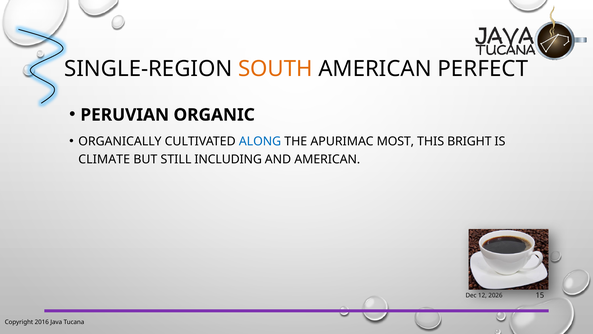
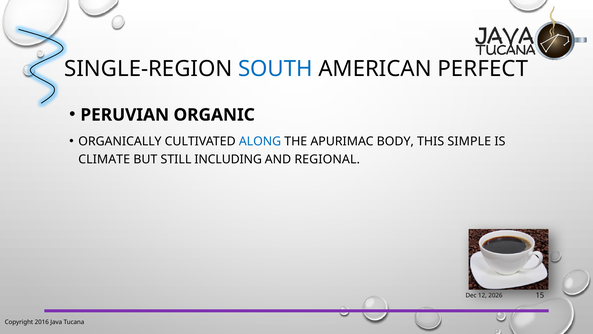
SOUTH colour: orange -> blue (275, 69)
MOST: MOST -> BODY (395, 141)
BRIGHT: BRIGHT -> SIMPLE (469, 141)
AND AMERICAN: AMERICAN -> REGIONAL (327, 159)
